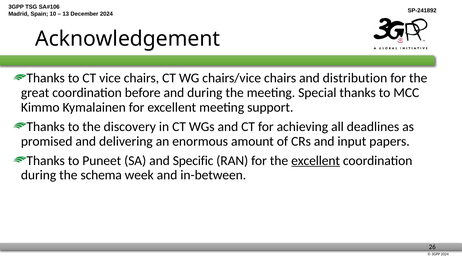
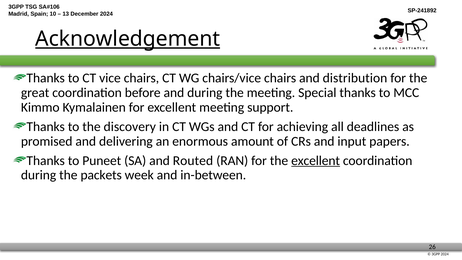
Acknowledgement underline: none -> present (128, 39)
Specific: Specific -> Routed (193, 161)
schema: schema -> packets (101, 175)
